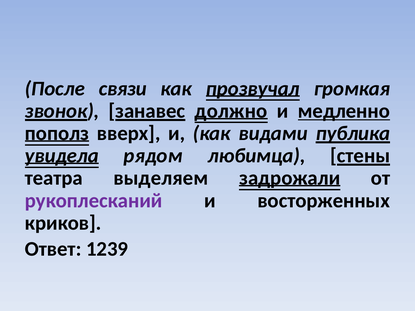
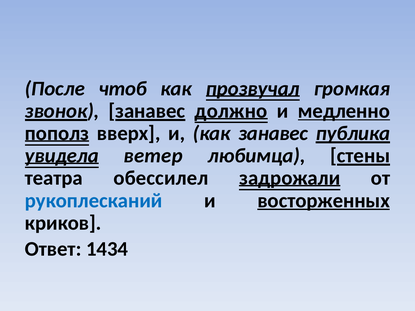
связи: связи -> чтоб (123, 89)
как видами: видами -> занавес (273, 133)
рядом: рядом -> ветер (153, 156)
выделяем: выделяем -> обессилел (161, 178)
рукоплесканий colour: purple -> blue (94, 201)
восторженных underline: none -> present (324, 201)
1239: 1239 -> 1434 (107, 249)
